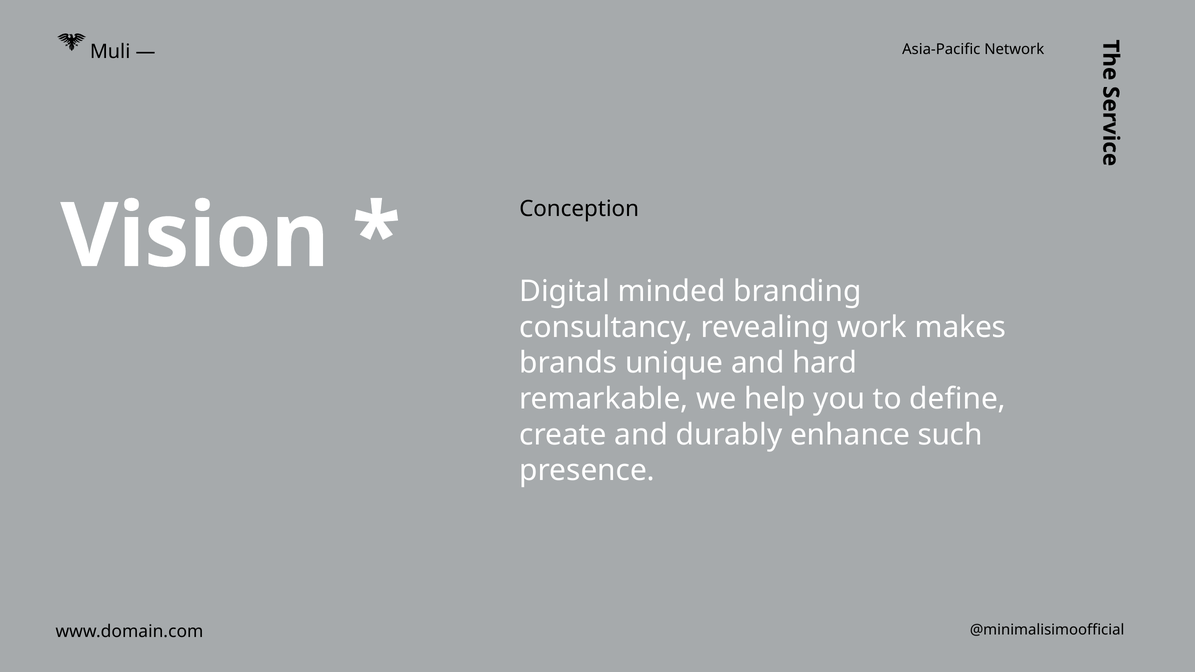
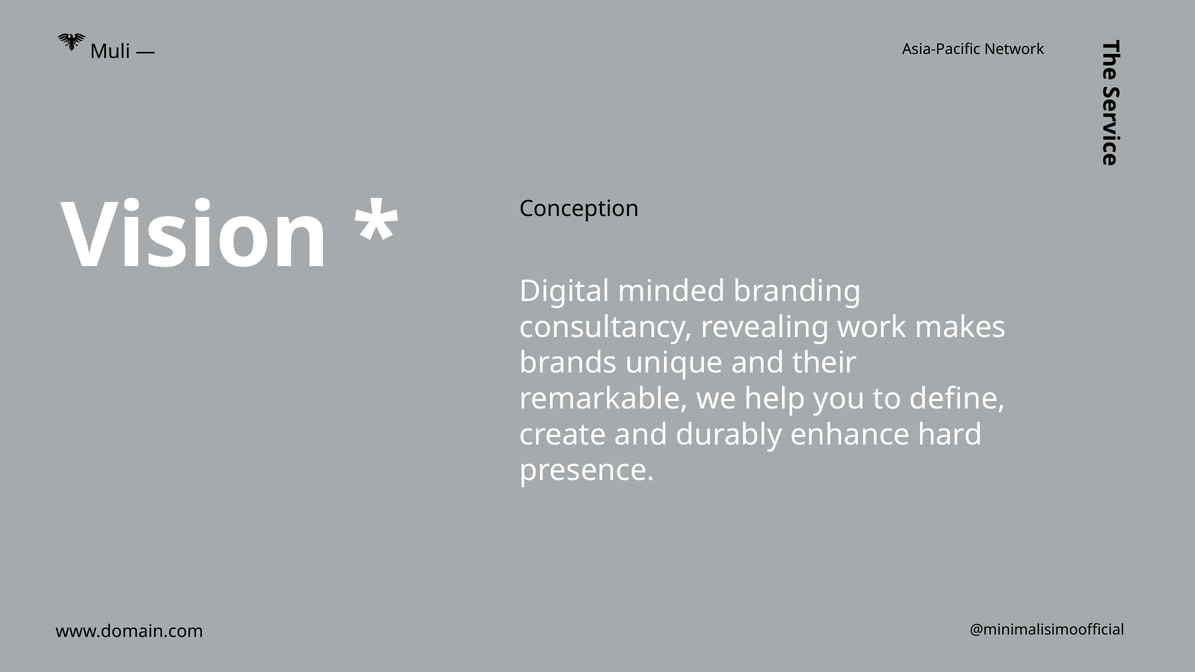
hard: hard -> their (825, 363)
such: such -> hard (950, 435)
